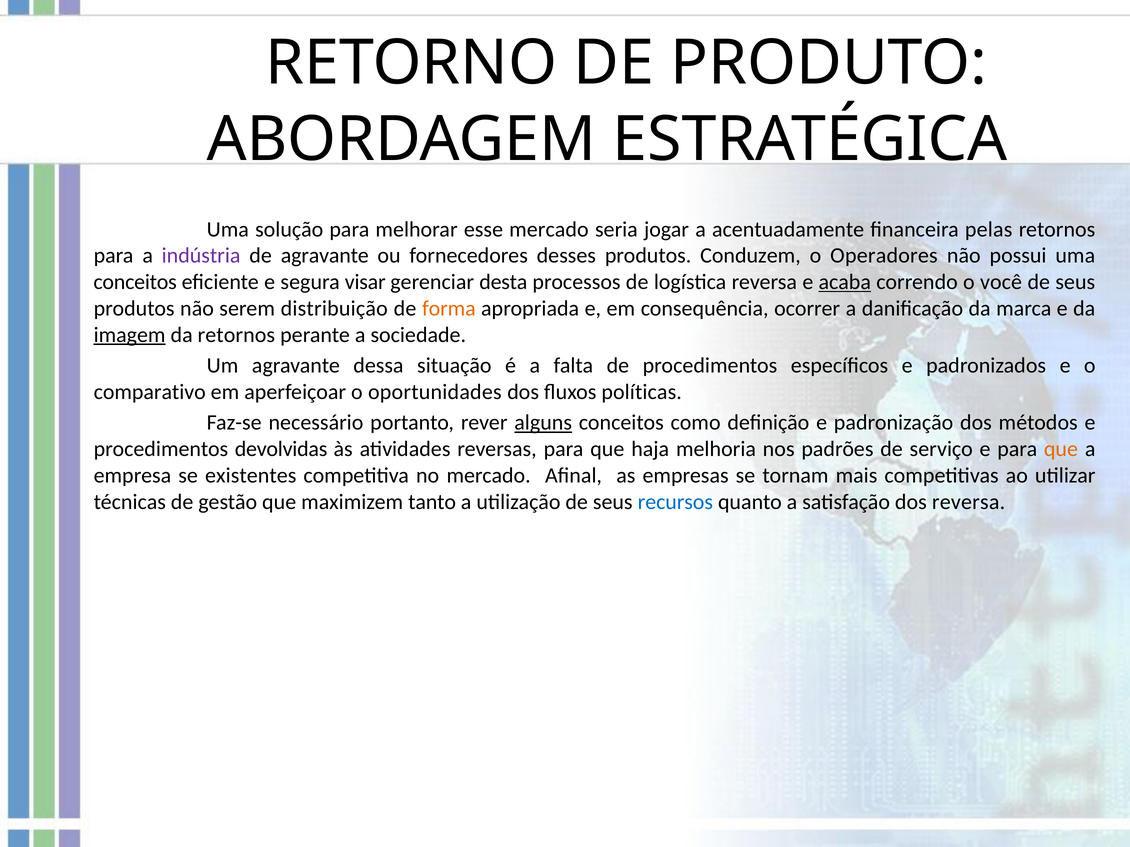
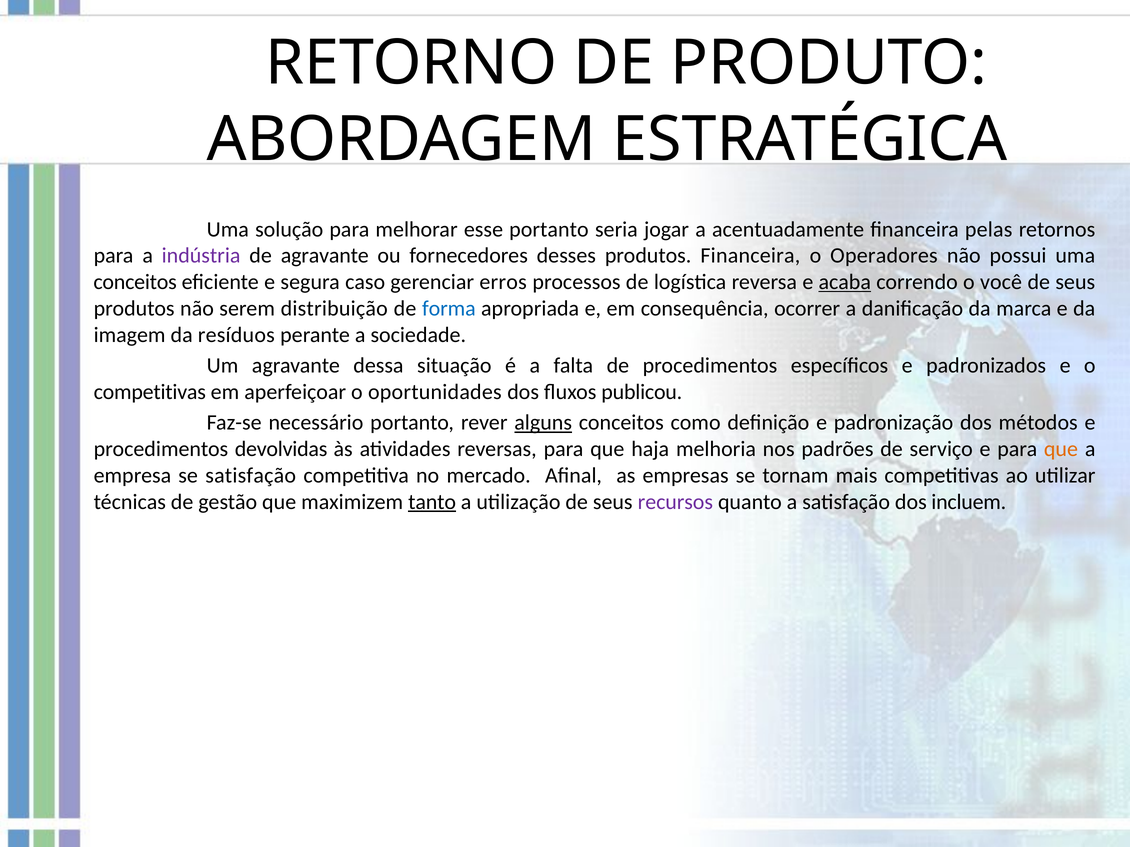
esse mercado: mercado -> portanto (549, 229)
produtos Conduzem: Conduzem -> Financeira (750, 256)
visar: visar -> caso (365, 282)
desta: desta -> erros (503, 282)
forma colour: orange -> blue (449, 309)
imagem underline: present -> none (130, 335)
da retornos: retornos -> resíduos (236, 335)
comparativo: comparativo -> competitivas (150, 392)
políticas: políticas -> publicou (642, 392)
se existentes: existentes -> satisfação (251, 476)
tanto underline: none -> present (432, 502)
recursos colour: blue -> purple (675, 502)
dos reversa: reversa -> incluem (969, 502)
